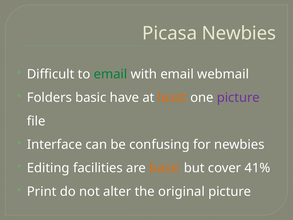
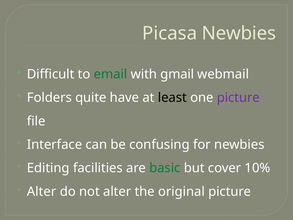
with email: email -> gmail (177, 74)
Folders basic: basic -> quite (91, 98)
least colour: orange -> black (172, 98)
basic colour: orange -> green (165, 168)
41%: 41% -> 10% (257, 168)
Print: Print -> Alter (42, 191)
